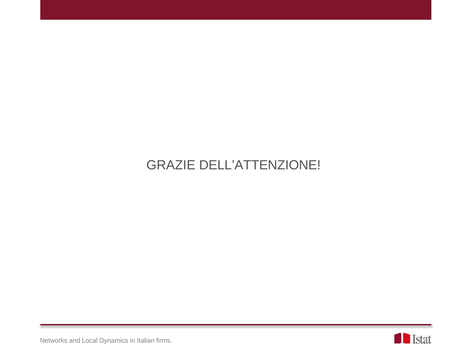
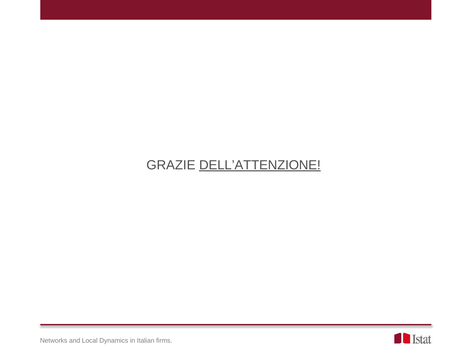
DELL’ATTENZIONE underline: none -> present (260, 165)
